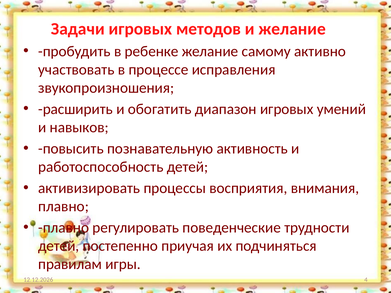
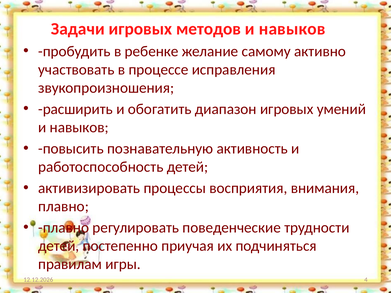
методов и желание: желание -> навыков (292, 29)
